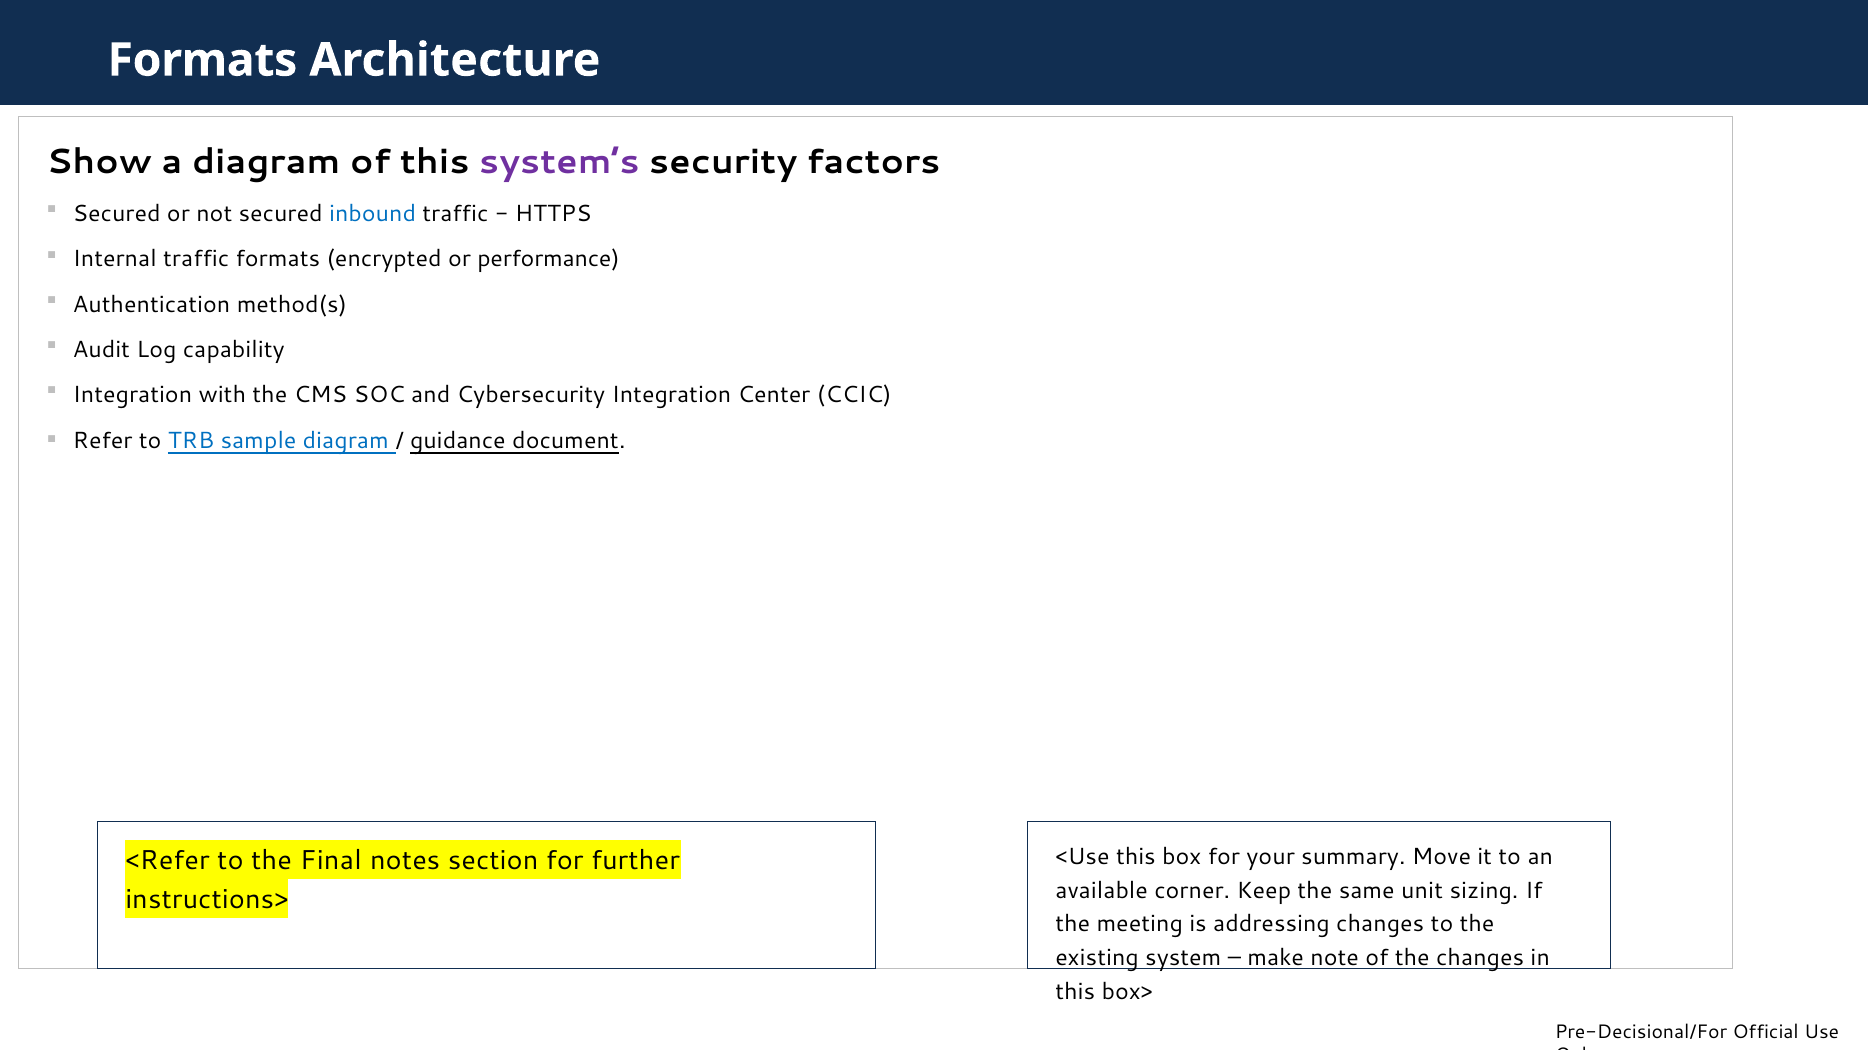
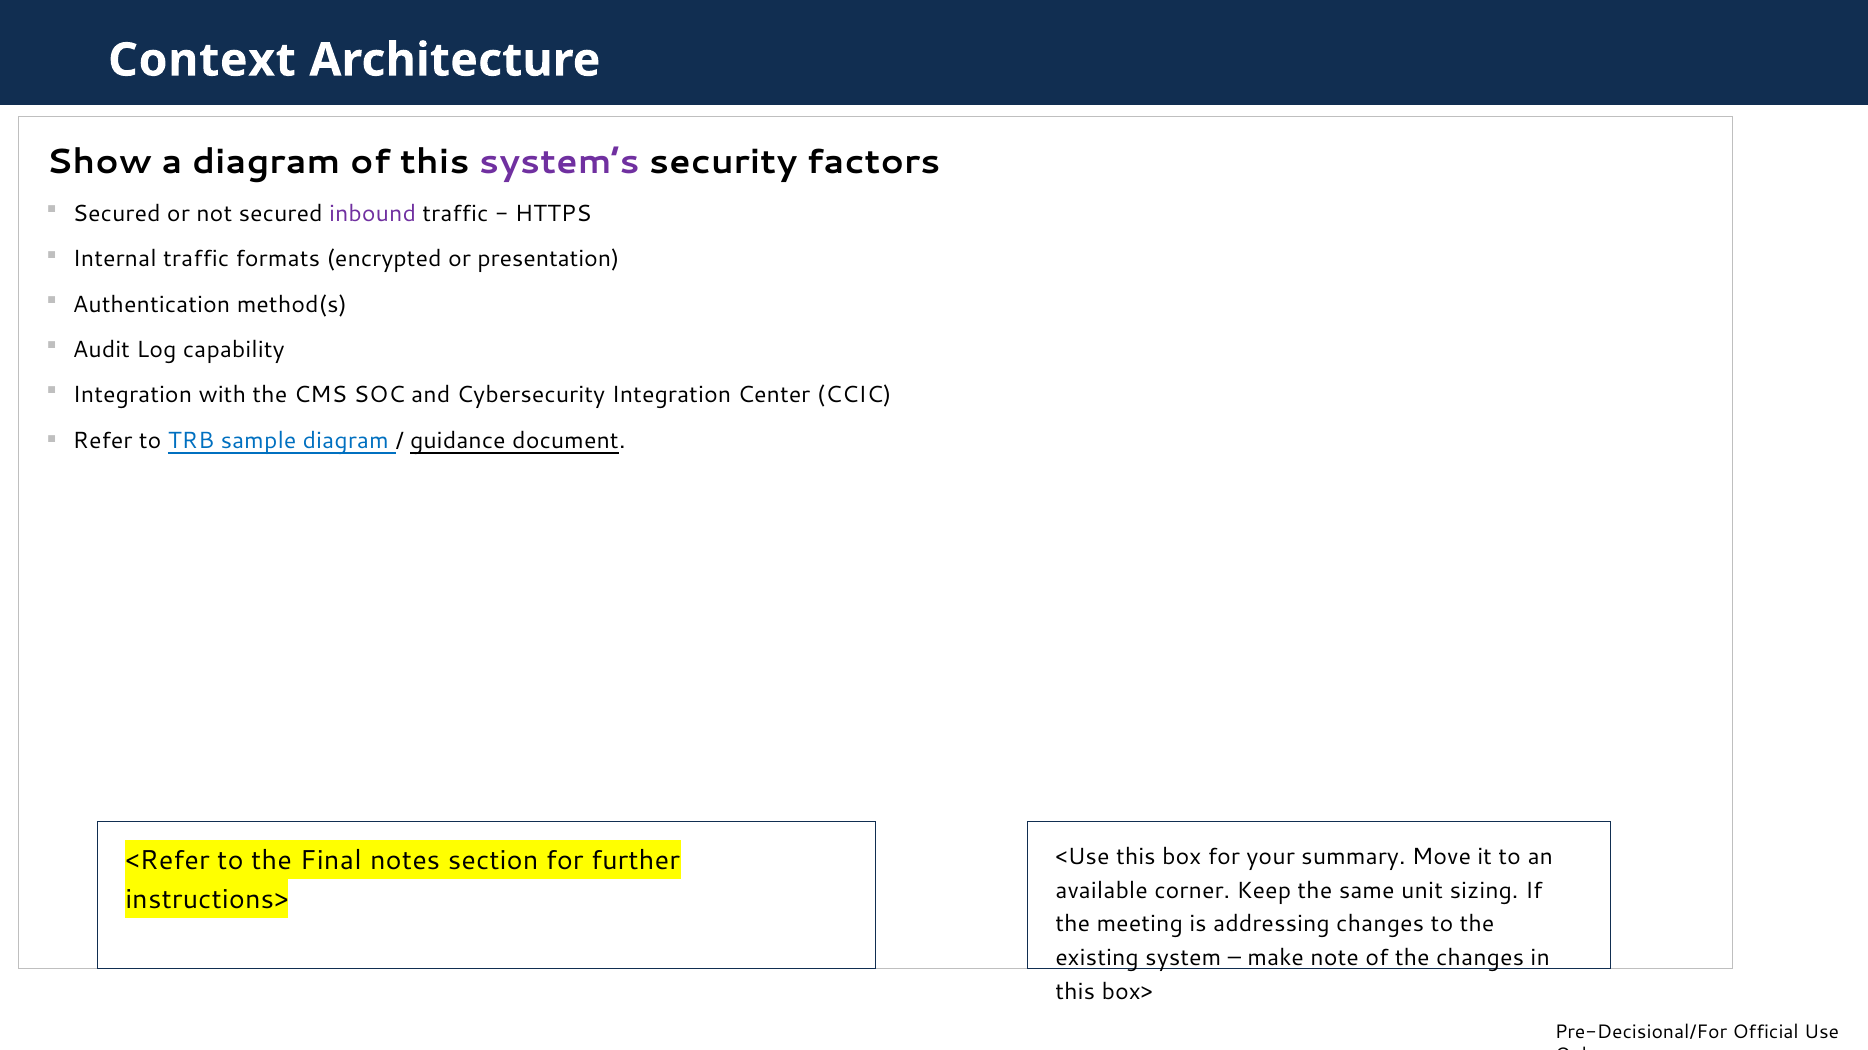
Formats: Formats -> Context (202, 60)
inbound colour: blue -> purple (373, 214)
performance: performance -> presentation (548, 259)
